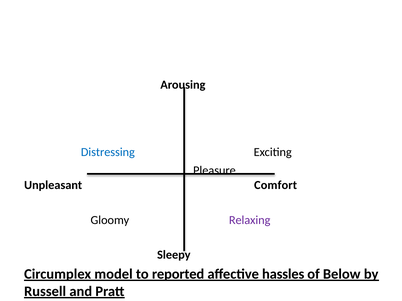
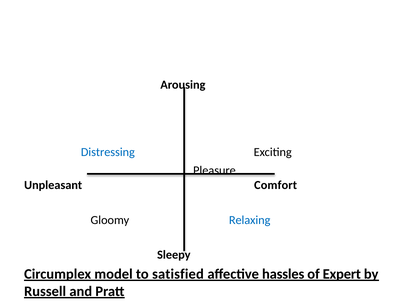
Relaxing colour: purple -> blue (250, 220)
reported: reported -> satisfied (178, 275)
Below: Below -> Expert (342, 275)
